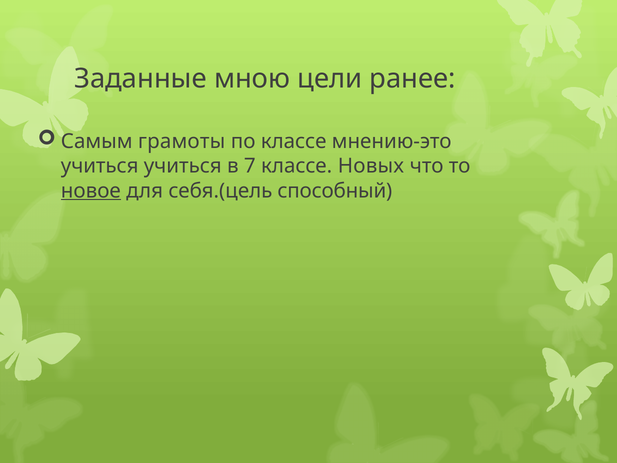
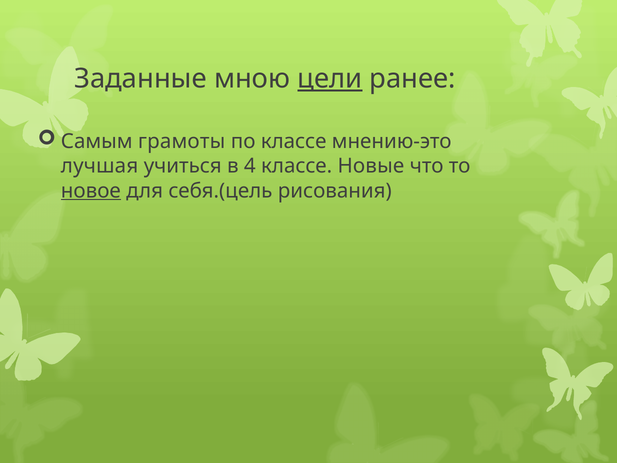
цели underline: none -> present (330, 79)
учиться: учиться -> лучшая (100, 166)
7: 7 -> 4 (250, 166)
Новых: Новых -> Новые (371, 166)
способный: способный -> рисования (335, 191)
